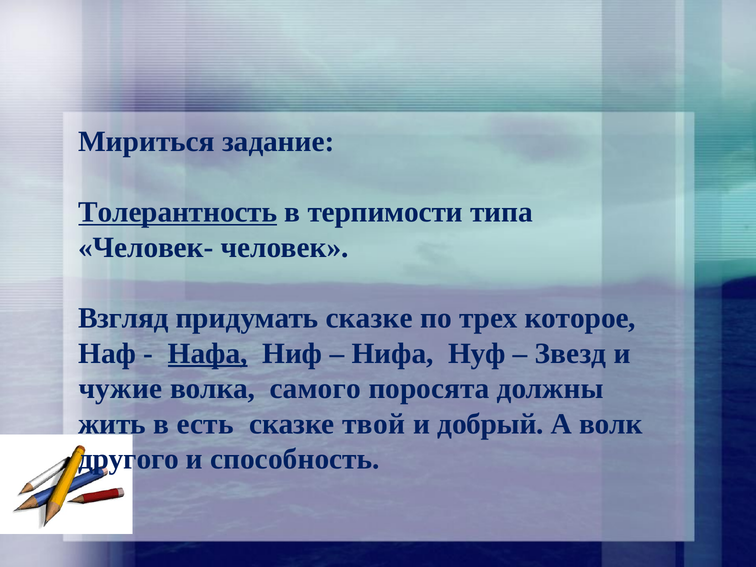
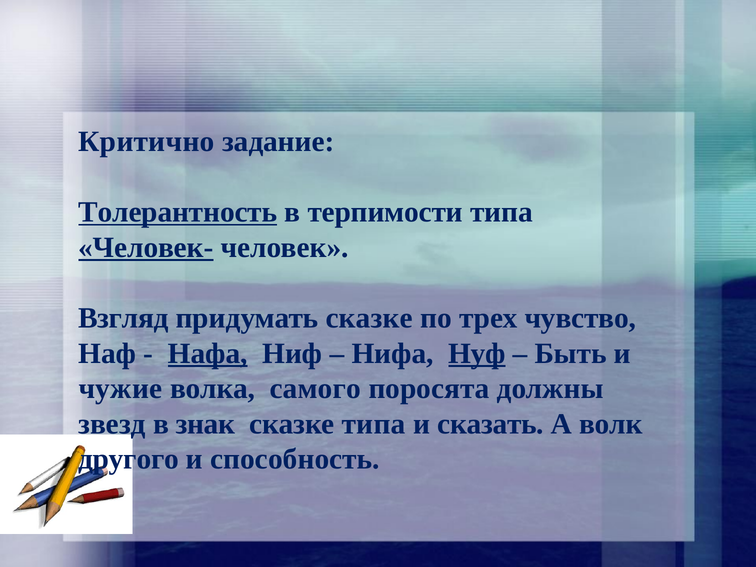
Мириться: Мириться -> Критично (146, 142)
Человек- underline: none -> present (146, 247)
которое: которое -> чувство (580, 318)
Нуф underline: none -> present (477, 353)
Звезд: Звезд -> Быть (571, 353)
жить: жить -> звезд (112, 424)
есть: есть -> знак (206, 424)
сказке твой: твой -> типа (374, 424)
добрый: добрый -> сказать (491, 424)
